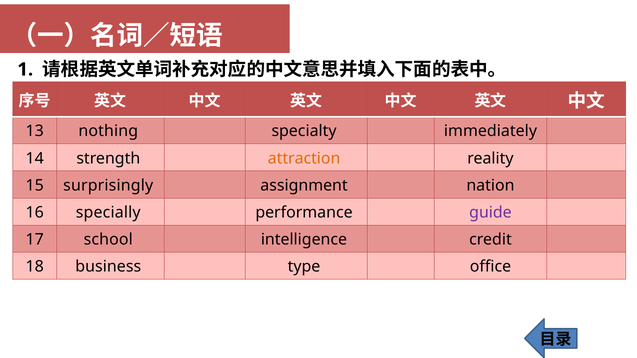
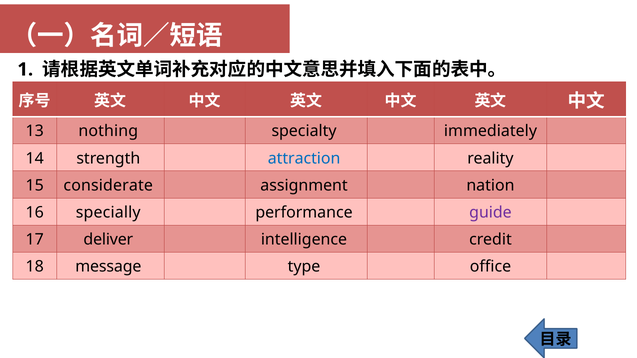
attraction colour: orange -> blue (304, 158)
surprisingly: surprisingly -> considerate (108, 186)
school: school -> deliver (108, 240)
business: business -> message (108, 267)
